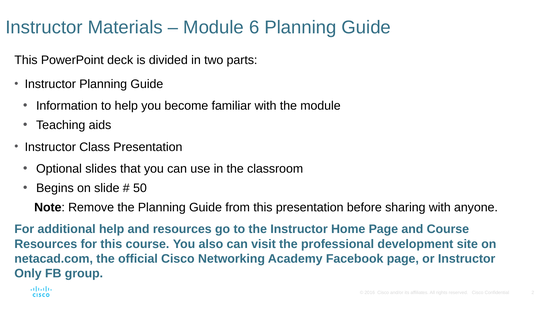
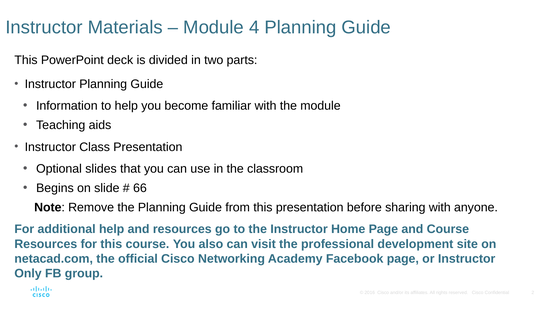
6: 6 -> 4 (254, 27)
50: 50 -> 66 (140, 188)
